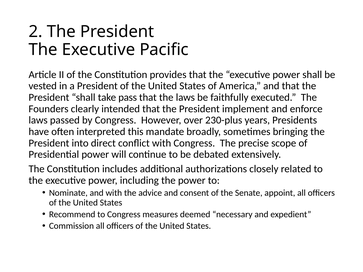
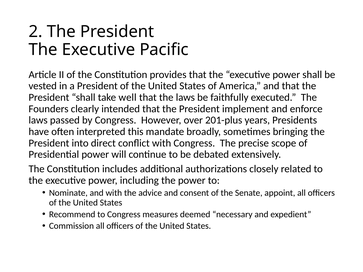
pass: pass -> well (128, 97)
230-plus: 230-plus -> 201-plus (224, 120)
